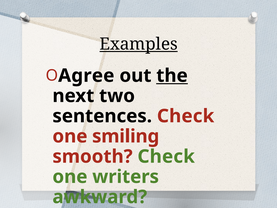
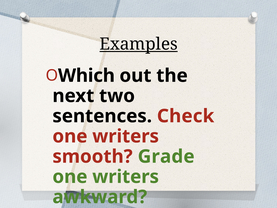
Agree: Agree -> Which (86, 76)
the underline: present -> none (172, 76)
smiling: smiling -> writers (126, 136)
smooth Check: Check -> Grade (166, 156)
